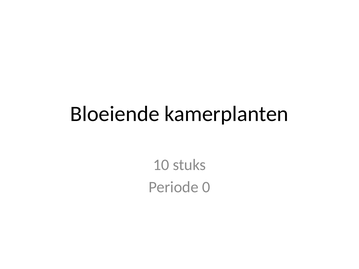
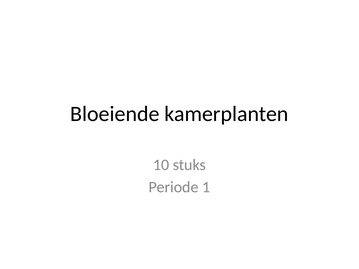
0: 0 -> 1 (206, 187)
